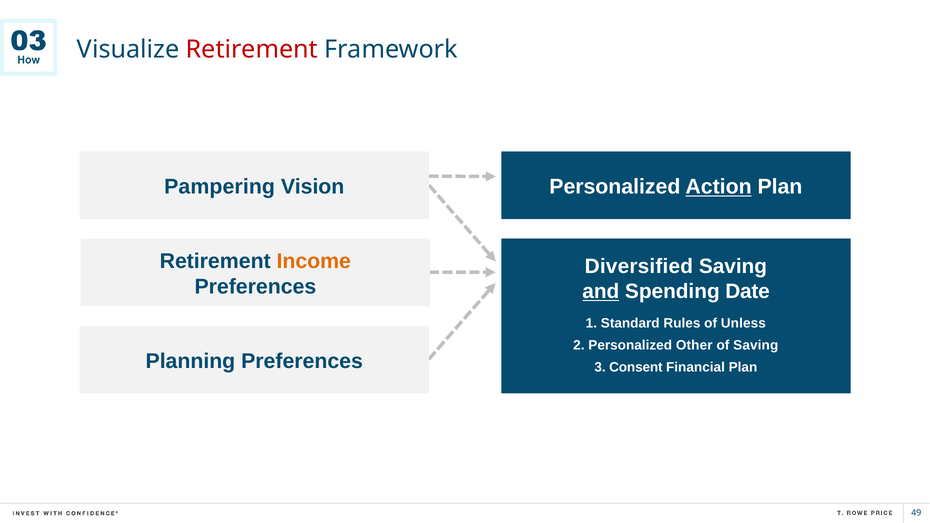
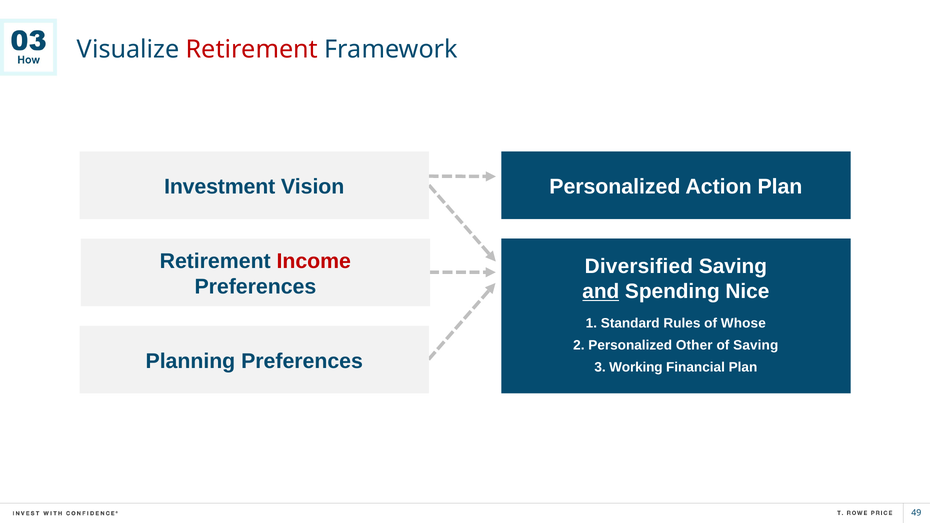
Pampering: Pampering -> Investment (220, 187)
Action underline: present -> none (719, 187)
Income colour: orange -> red (314, 261)
Date: Date -> Nice (747, 292)
Unless: Unless -> Whose (743, 323)
Consent: Consent -> Working (636, 368)
